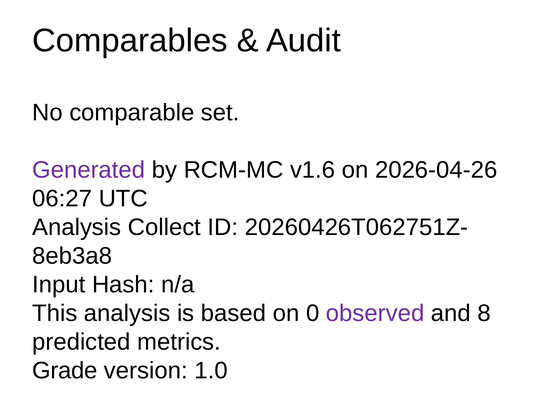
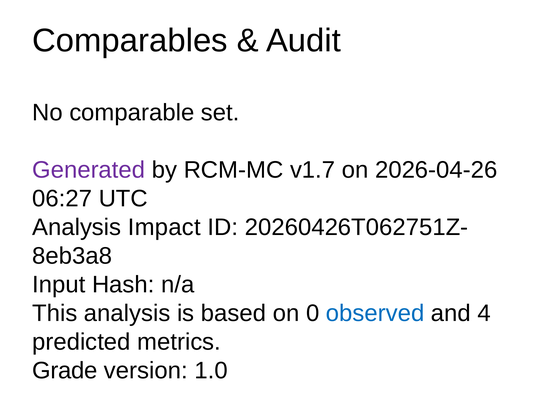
v1.6: v1.6 -> v1.7 (313, 170)
Collect: Collect -> Impact (164, 228)
observed colour: purple -> blue (375, 314)
8: 8 -> 4 (484, 314)
